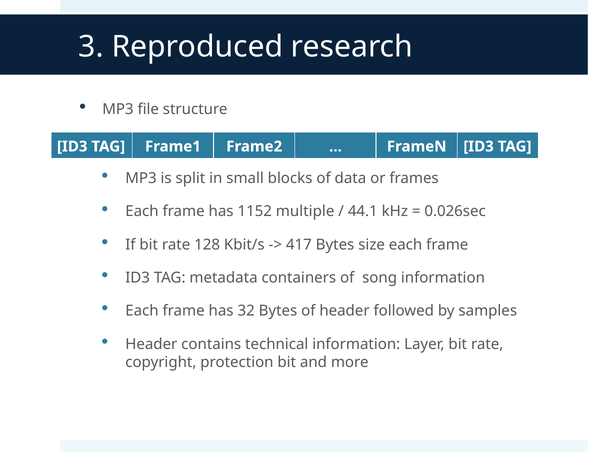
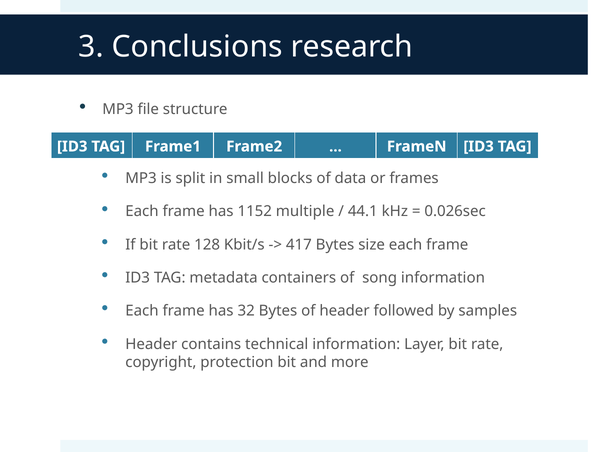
Reproduced: Reproduced -> Conclusions (197, 47)
